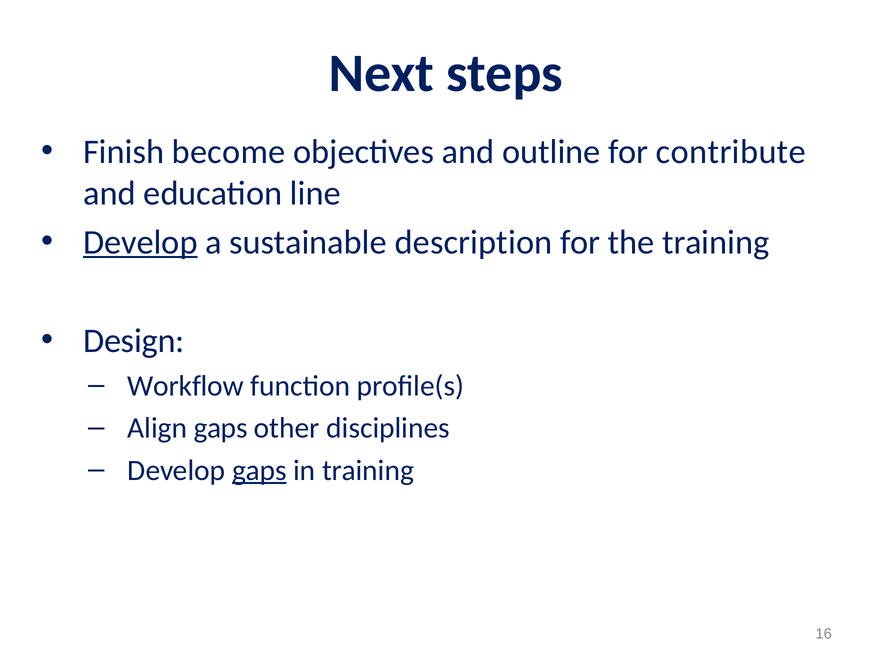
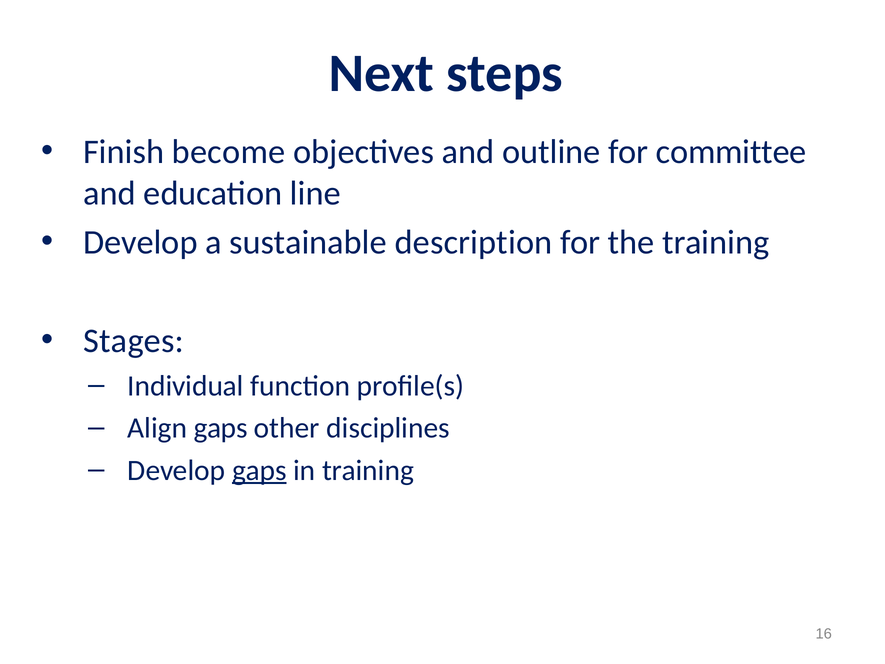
contribute: contribute -> committee (731, 152)
Develop underline: present -> none (140, 242)
Design: Design -> Stages (134, 341)
Workflow: Workflow -> Individual (186, 386)
